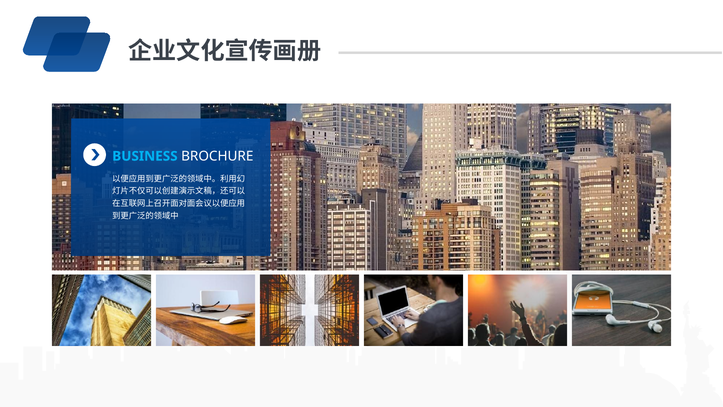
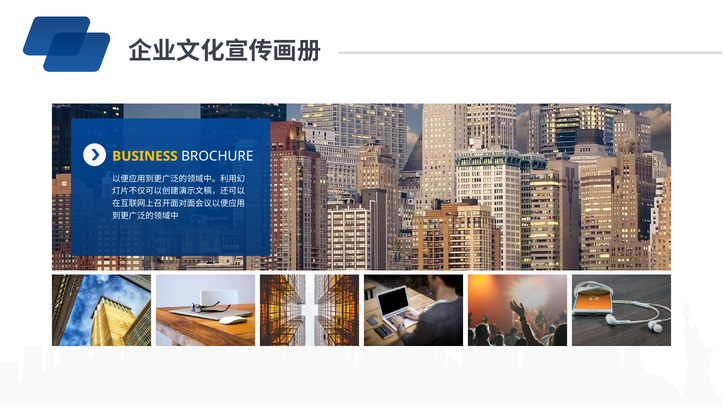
BUSINESS colour: light blue -> yellow (145, 156)
